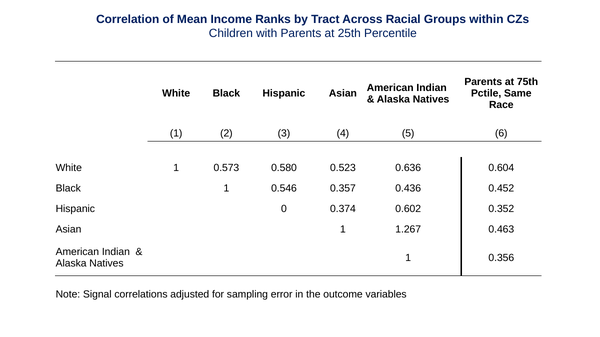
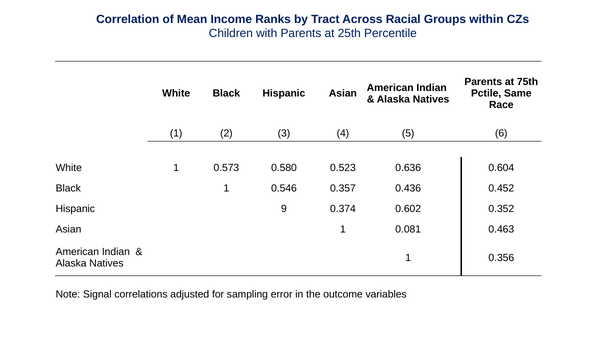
0: 0 -> 9 (284, 209)
1.267: 1.267 -> 0.081 (408, 229)
